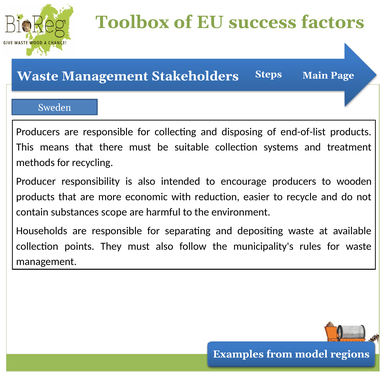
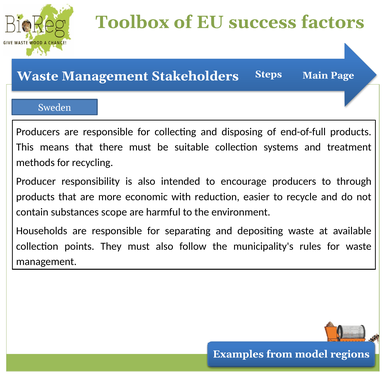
end-of-list: end-of-list -> end-of-full (303, 132)
wooden: wooden -> through (354, 181)
